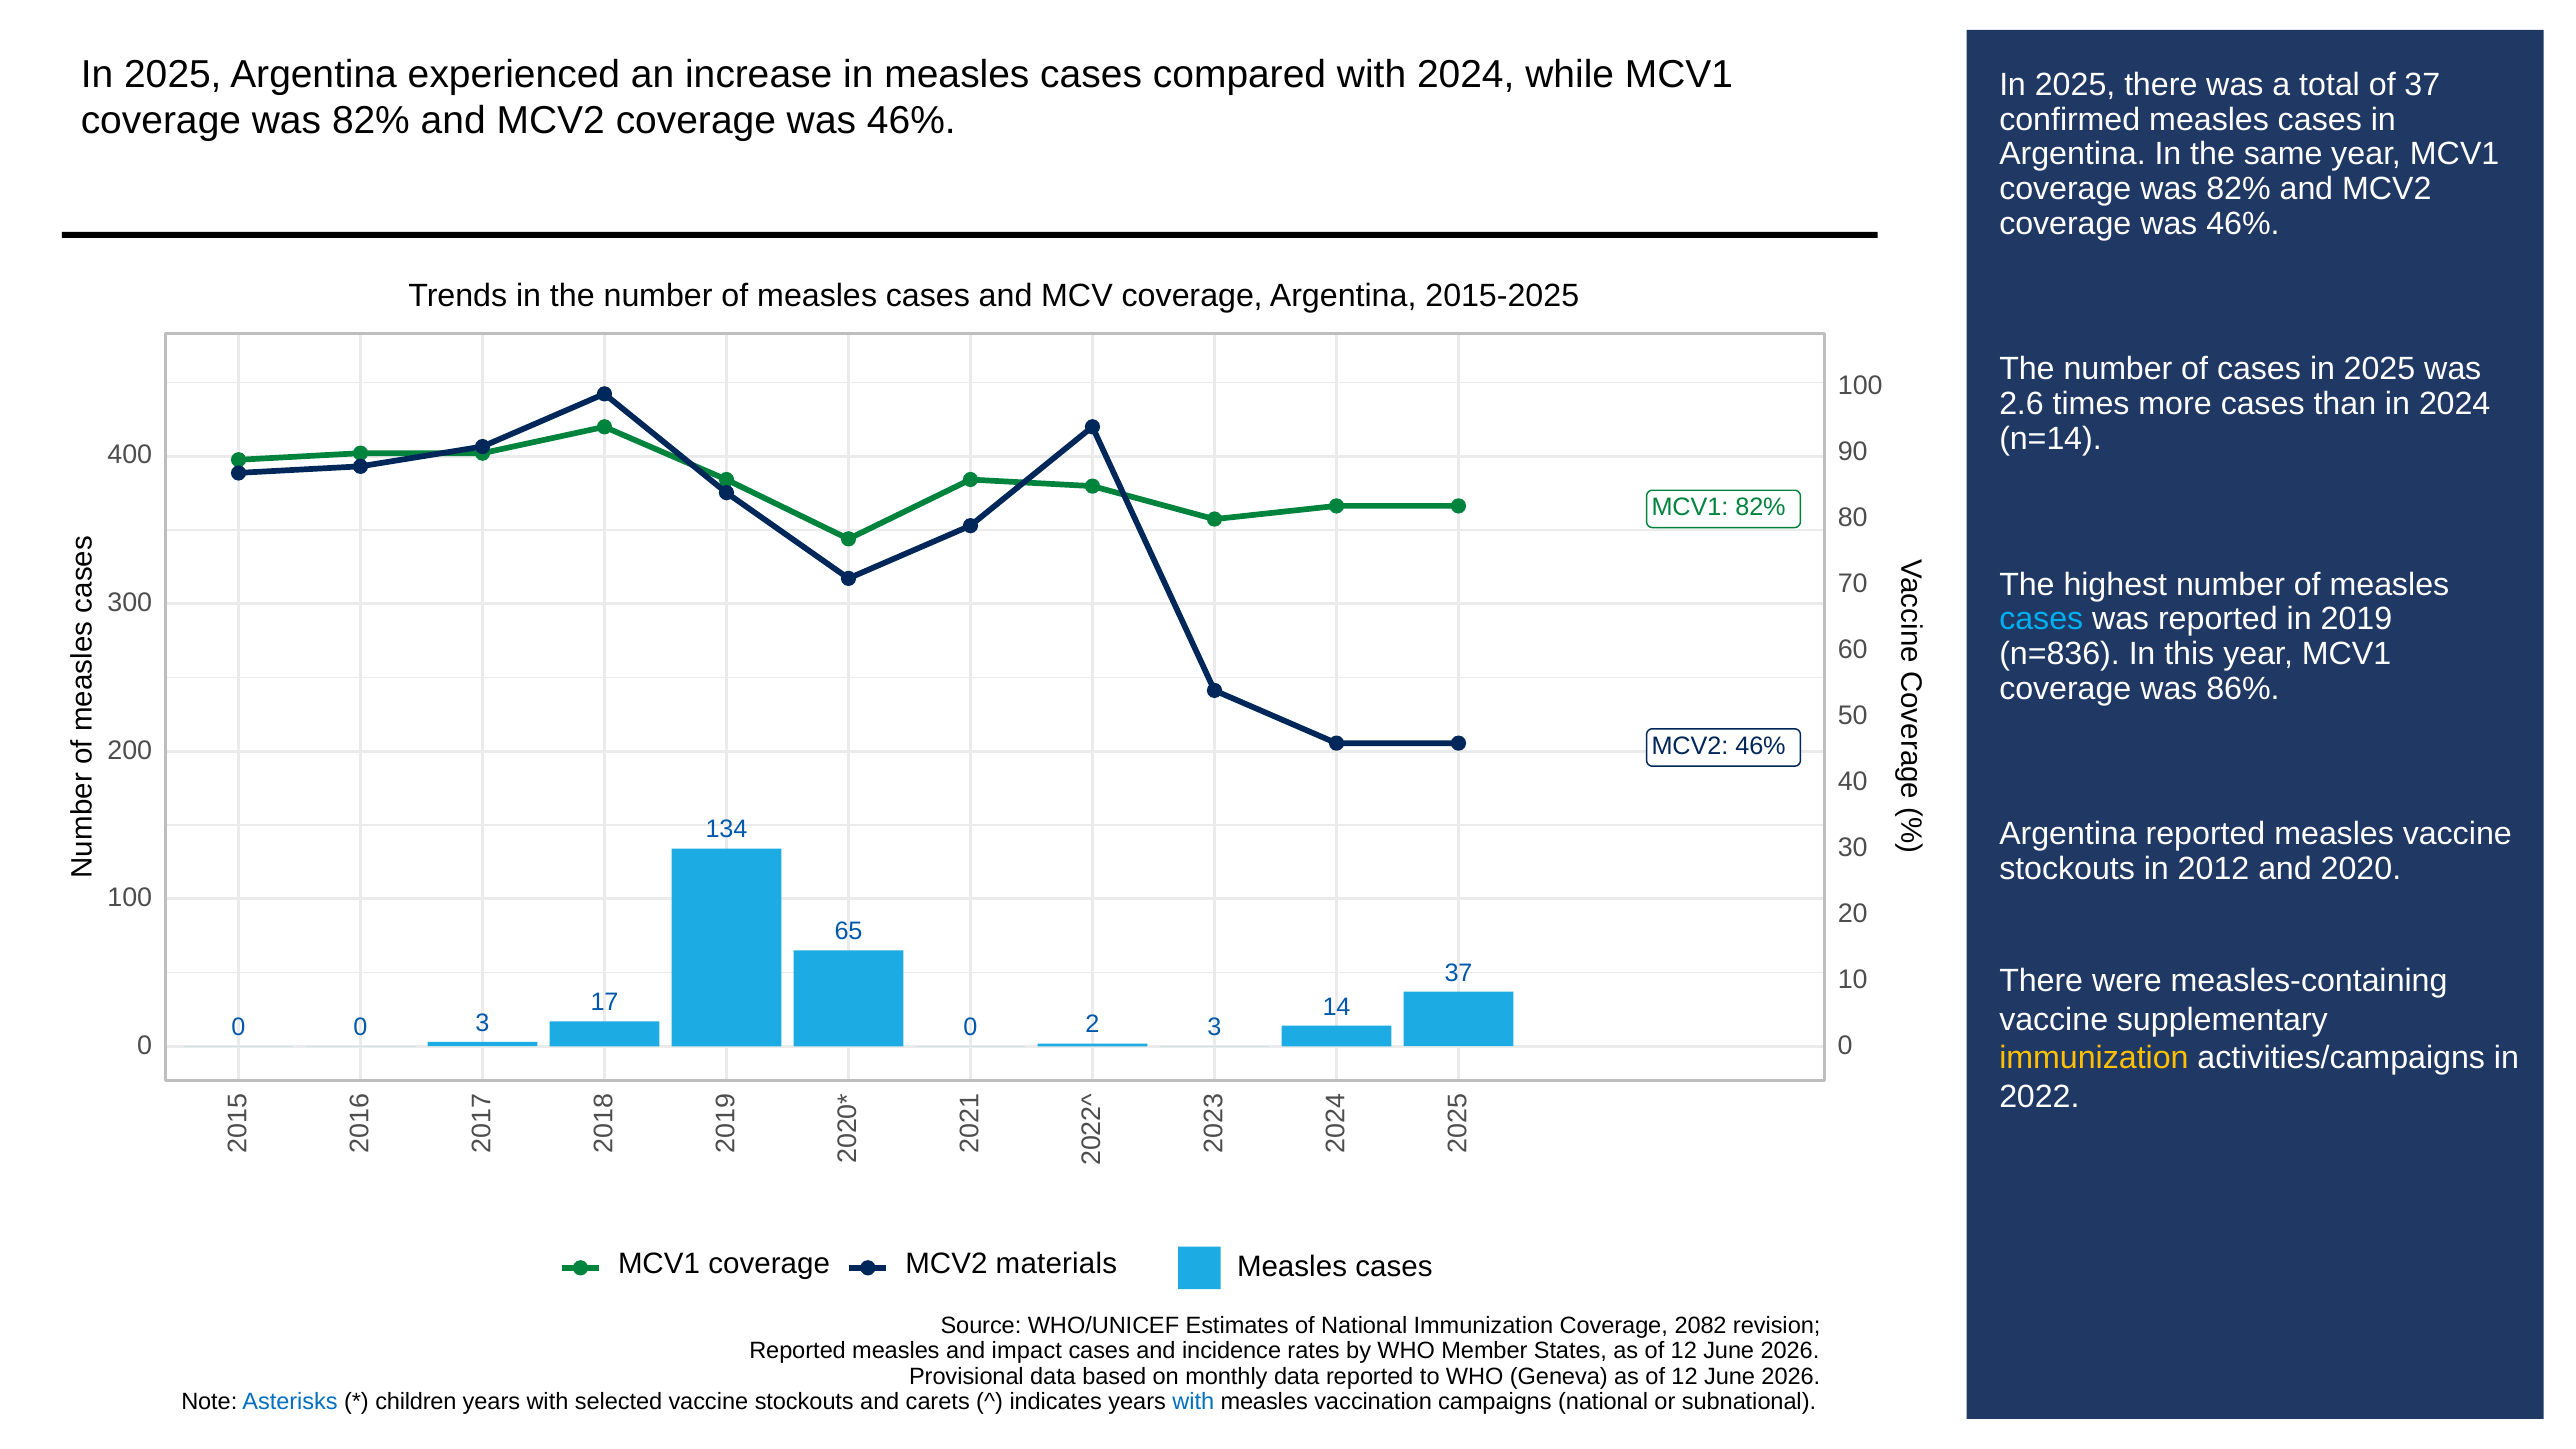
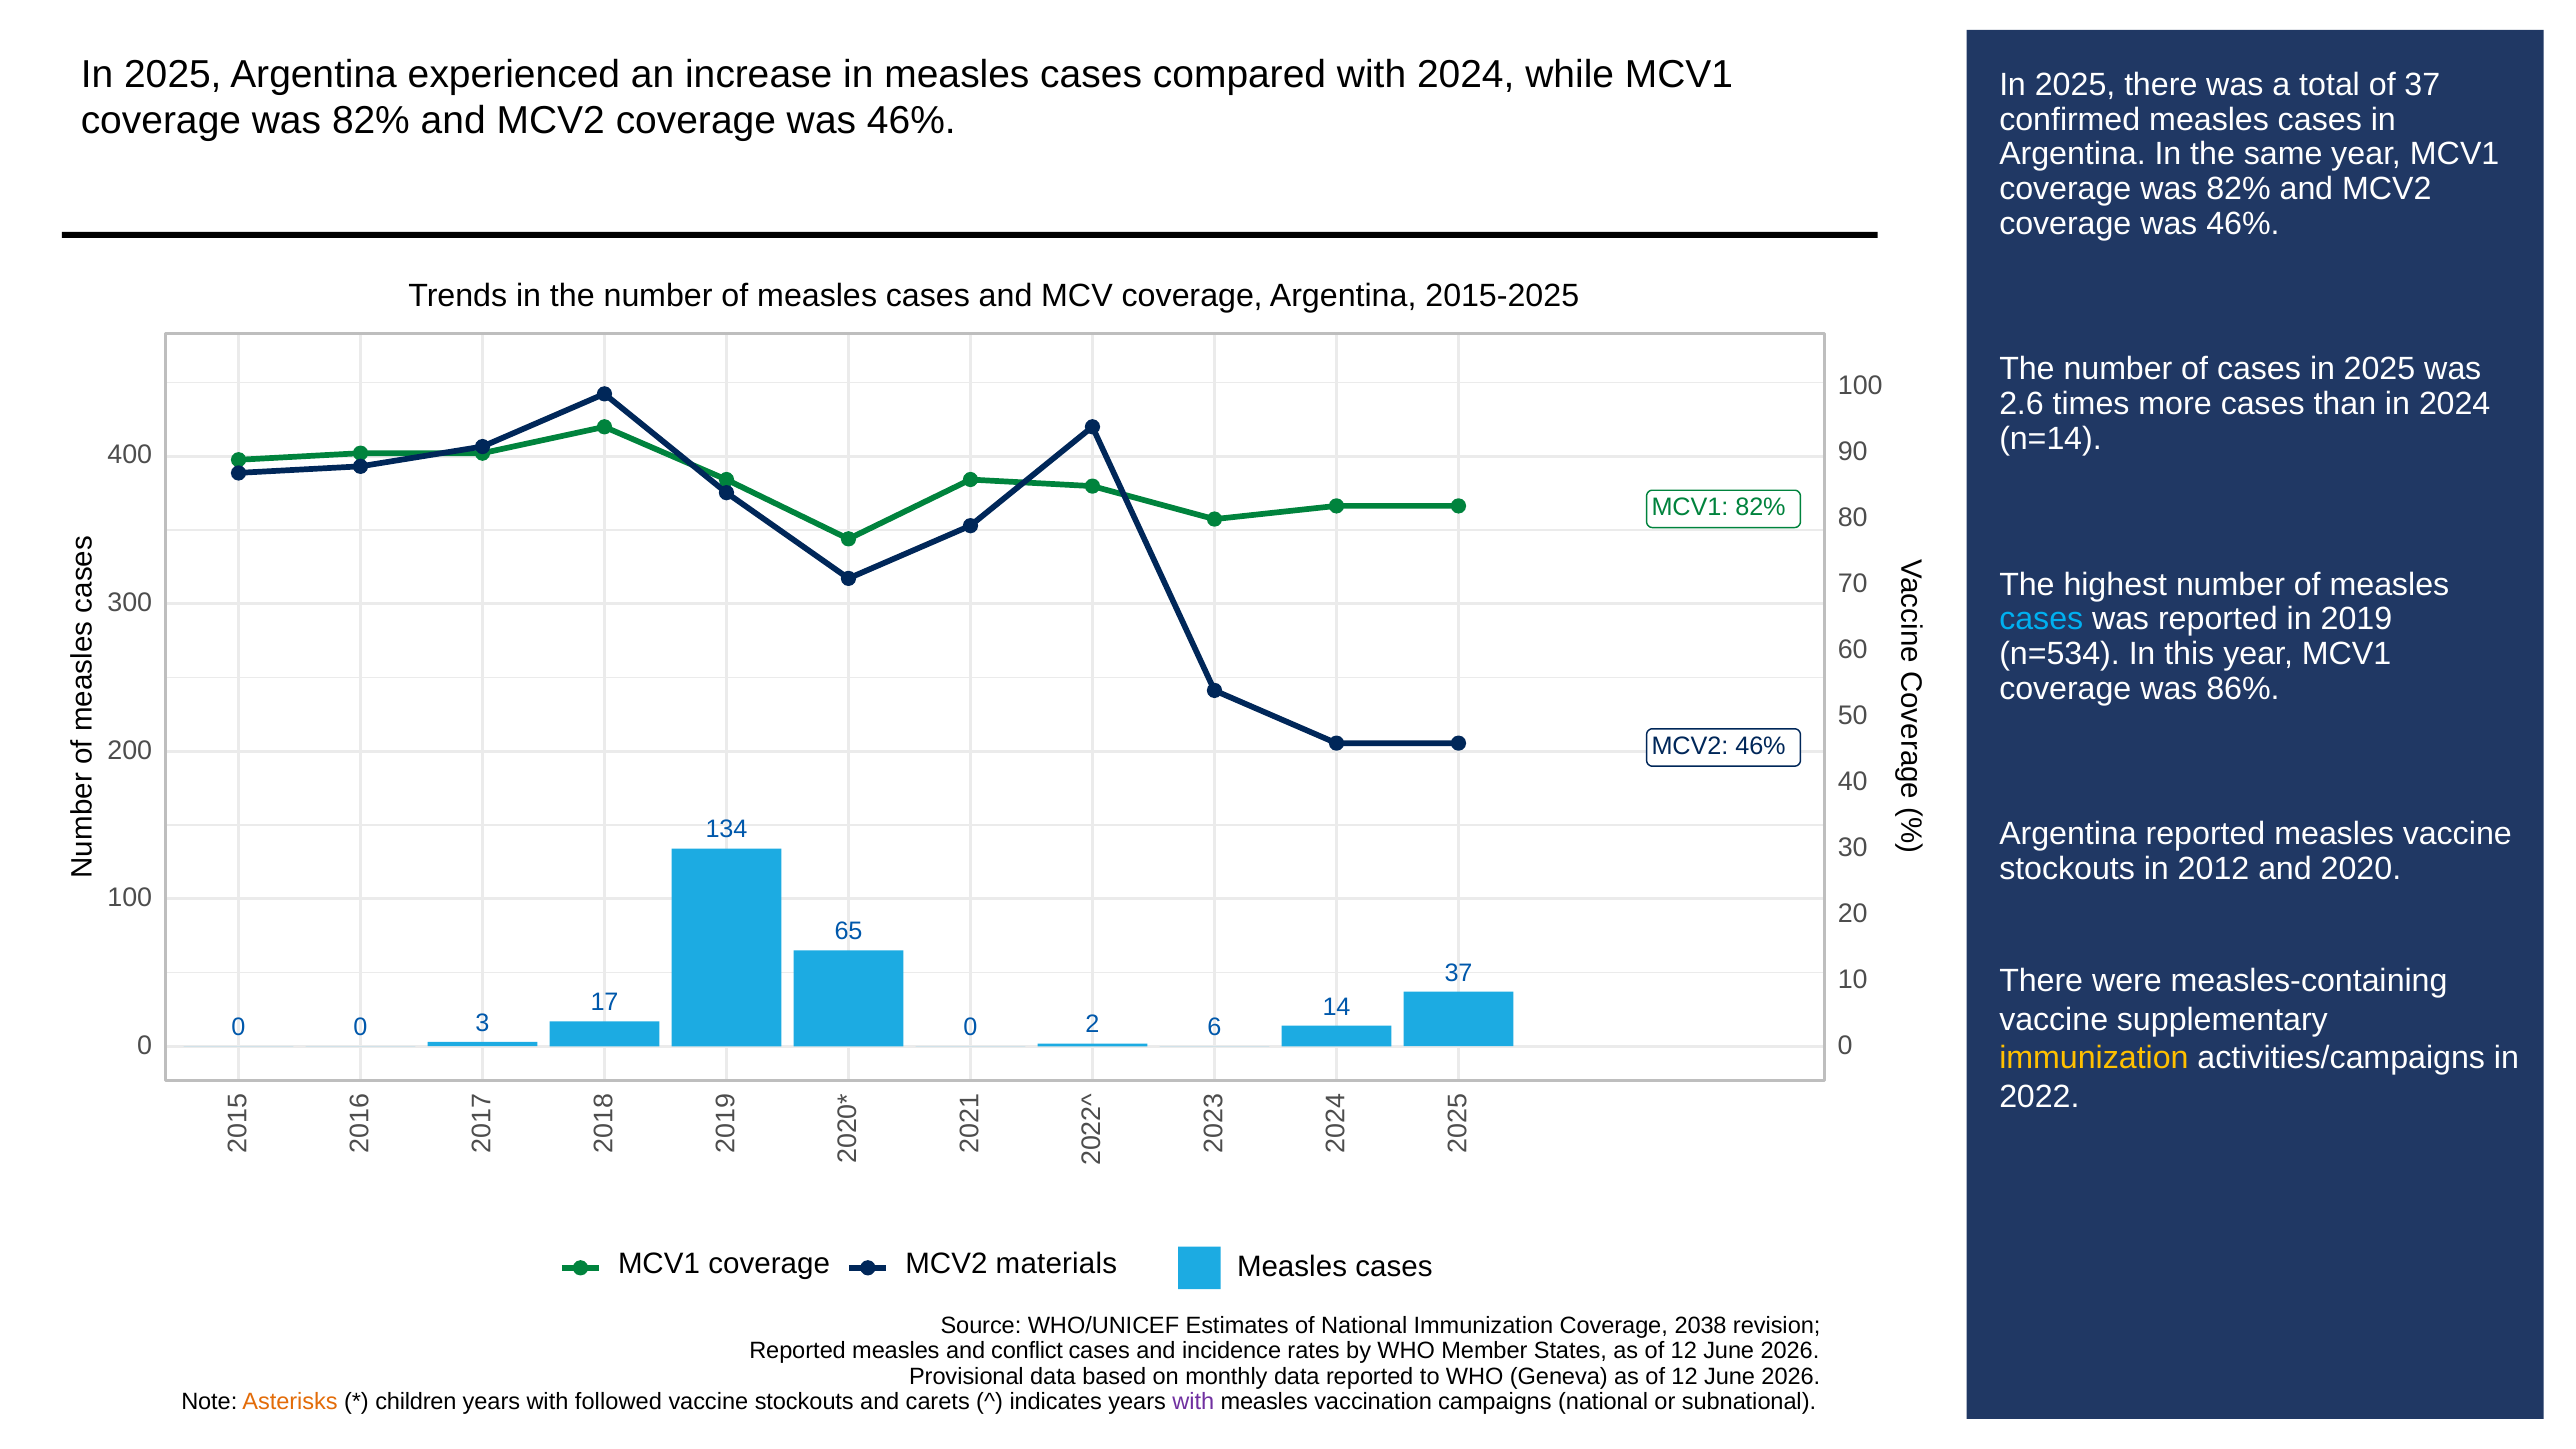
n=836: n=836 -> n=534 (2060, 654)
3: 3 -> 6 (1215, 1027)
2082: 2082 -> 2038 (1701, 1326)
impact: impact -> conflict (1027, 1351)
Asterisks colour: blue -> orange (290, 1402)
selected: selected -> followed (618, 1402)
with colour: blue -> purple (1193, 1402)
